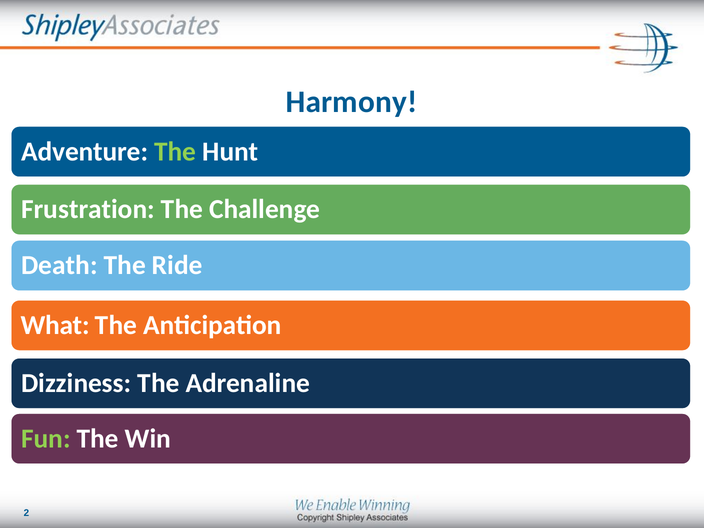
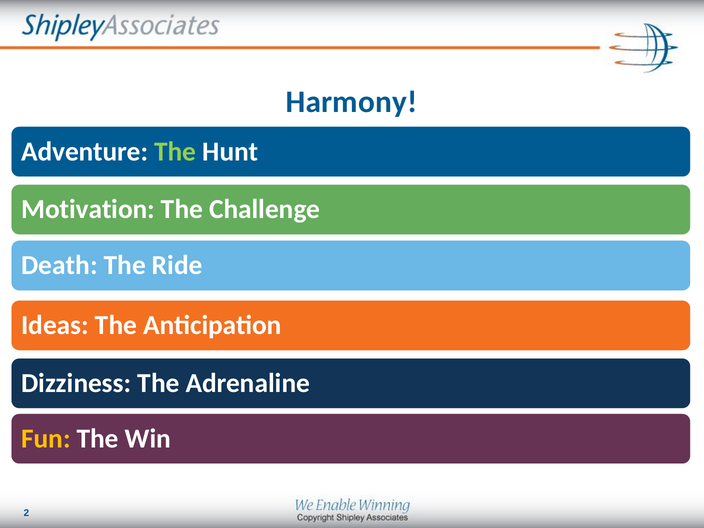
Frustration: Frustration -> Motivation (88, 209)
What: What -> Ideas (55, 325)
Fun colour: light green -> yellow (46, 439)
